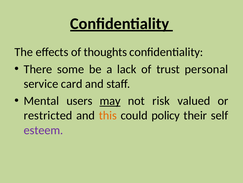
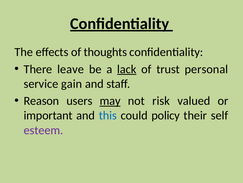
some: some -> leave (71, 69)
lack underline: none -> present (127, 69)
card: card -> gain (72, 83)
Mental: Mental -> Reason (41, 100)
restricted: restricted -> important (48, 115)
this colour: orange -> blue (108, 115)
